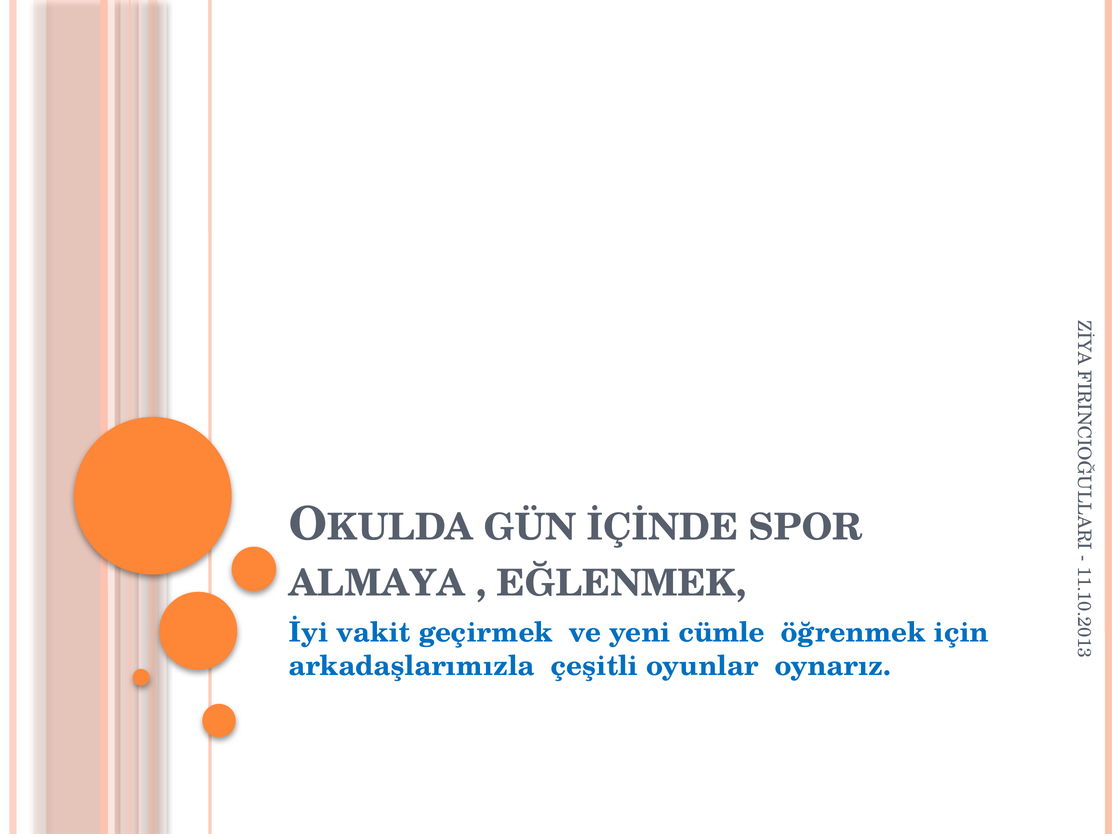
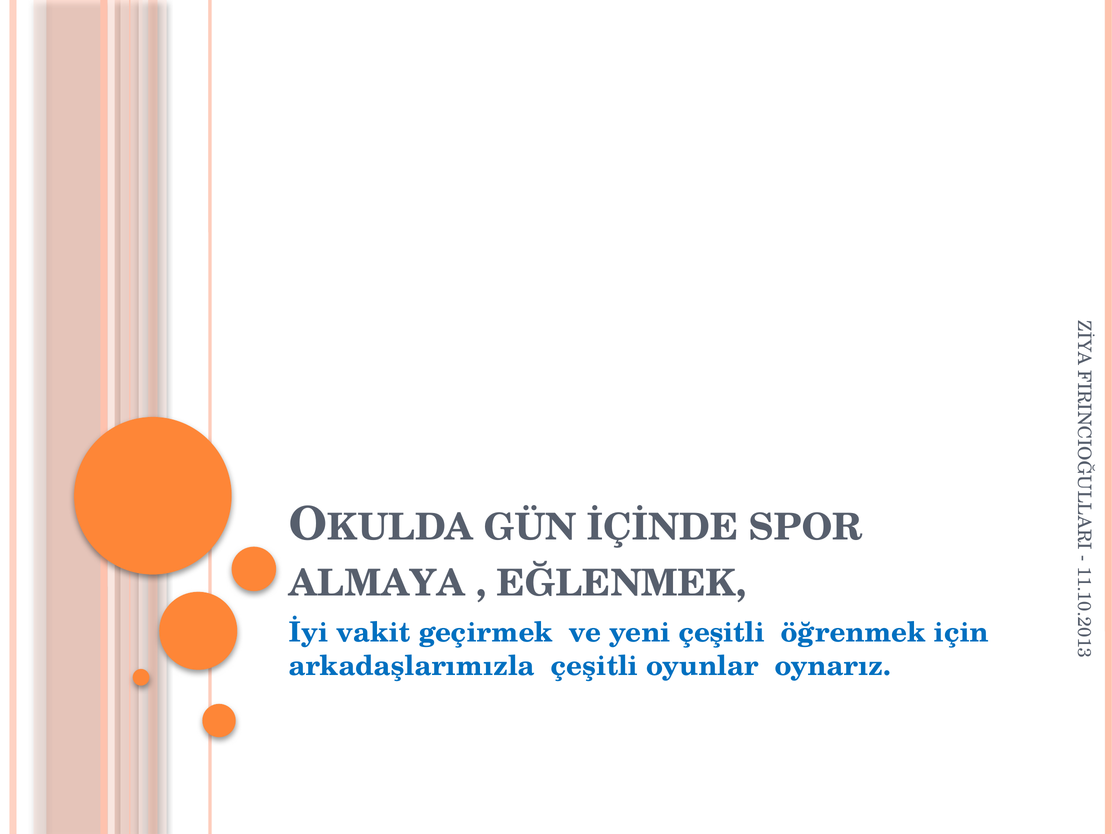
yeni cümle: cümle -> çeşitli (722, 633)
